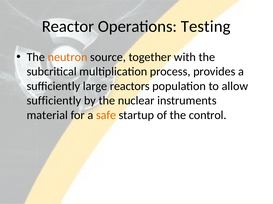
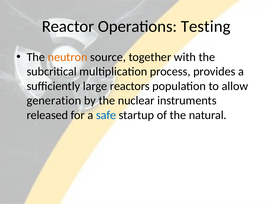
sufficiently: sufficiently -> generation (54, 101)
material: material -> released (47, 116)
safe colour: orange -> blue (106, 116)
control: control -> natural (208, 116)
